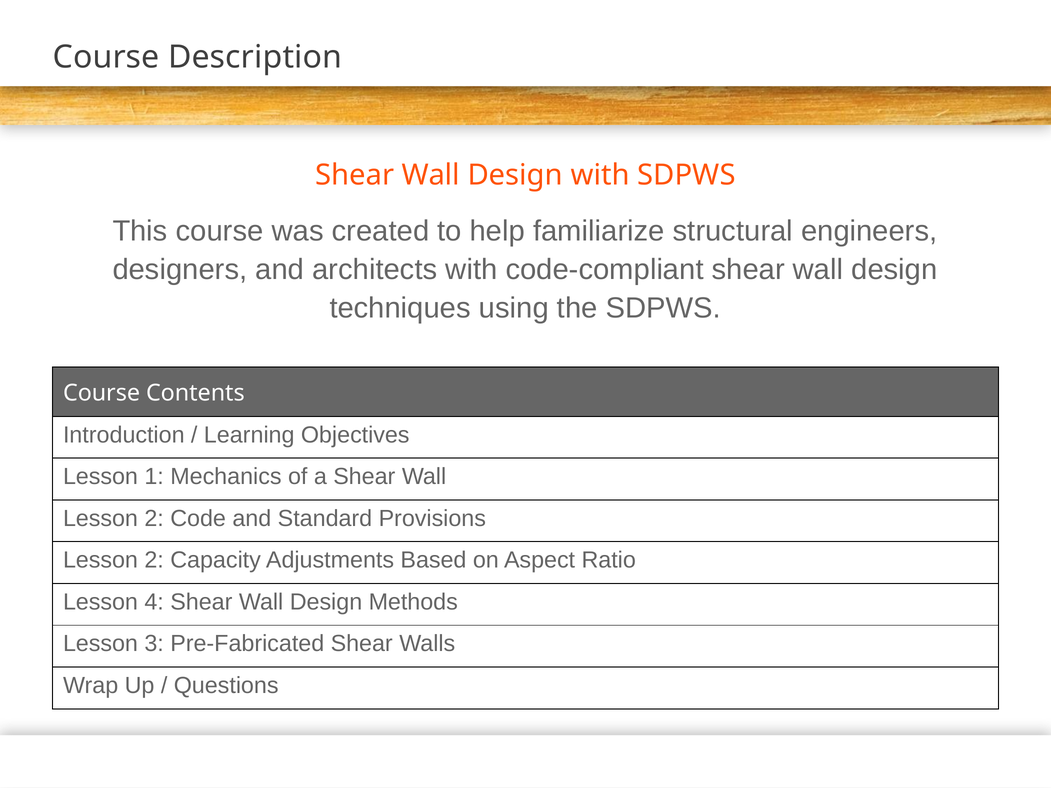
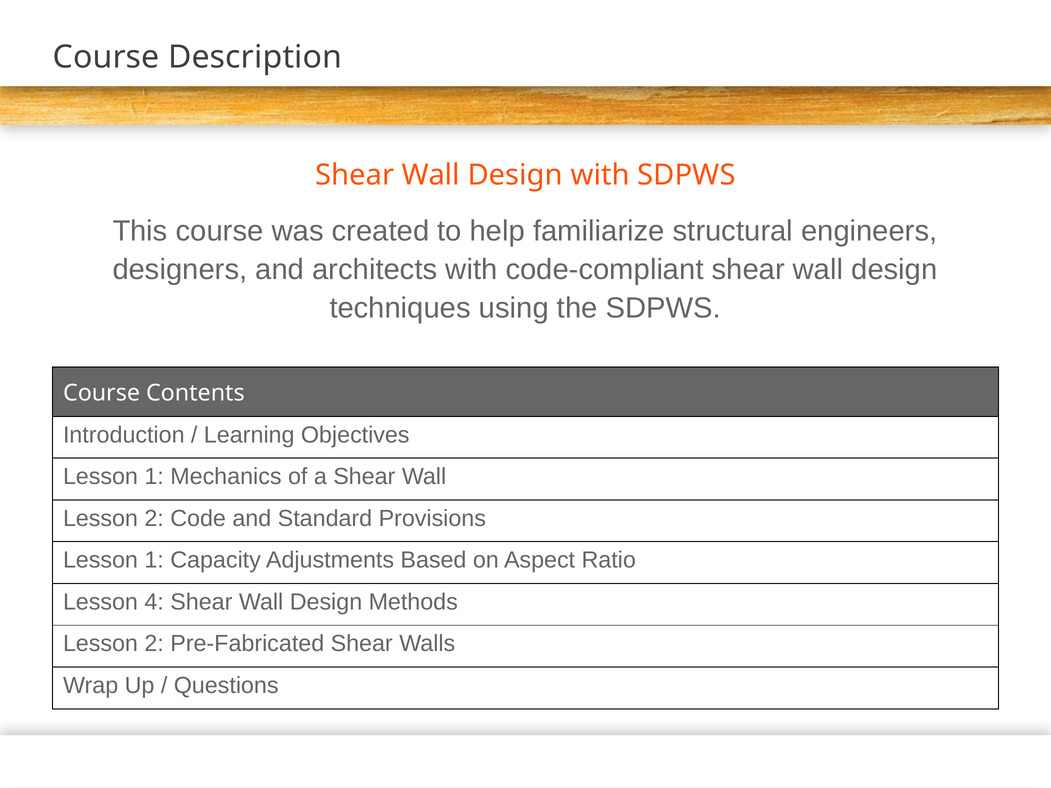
2: 2 -> 1 (154, 560)
3: 3 -> 2 (154, 644)
